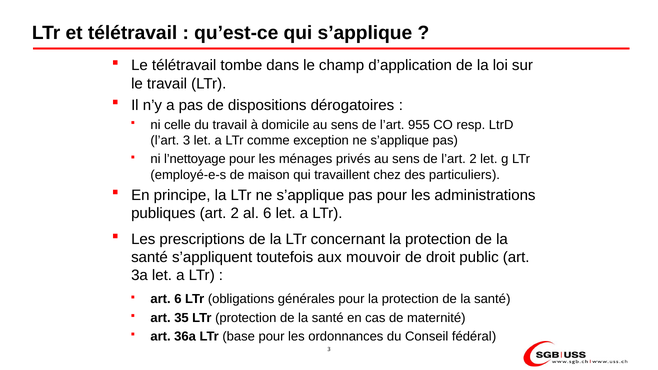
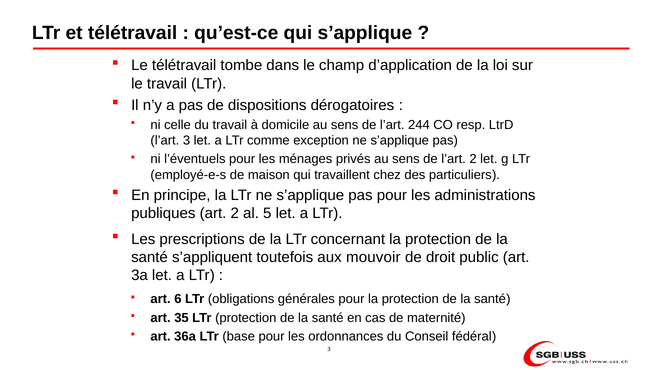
955: 955 -> 244 (419, 125)
l’nettoyage: l’nettoyage -> l’éventuels (195, 159)
al 6: 6 -> 5 (267, 213)
